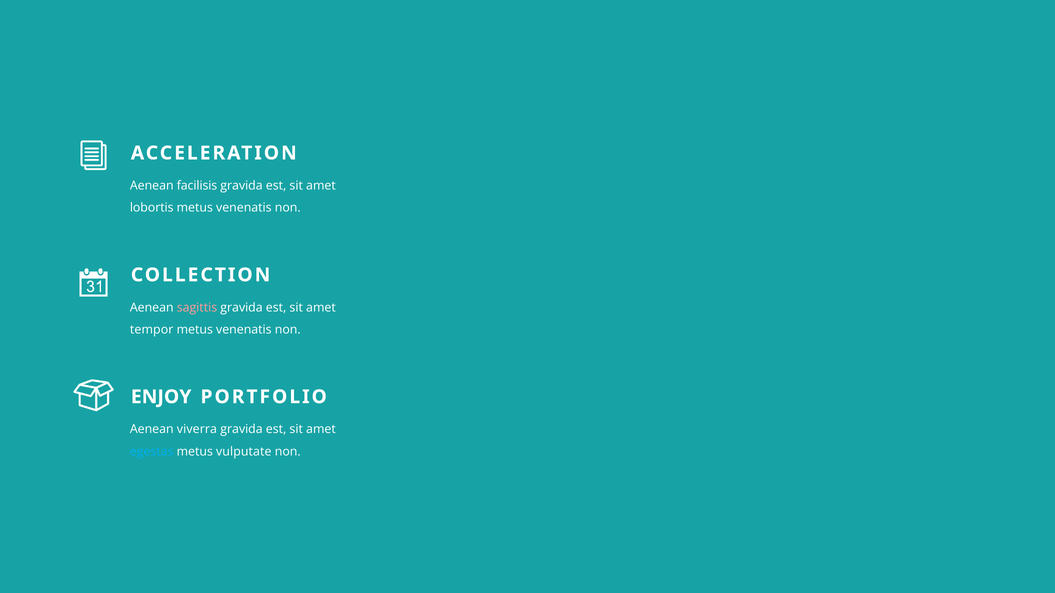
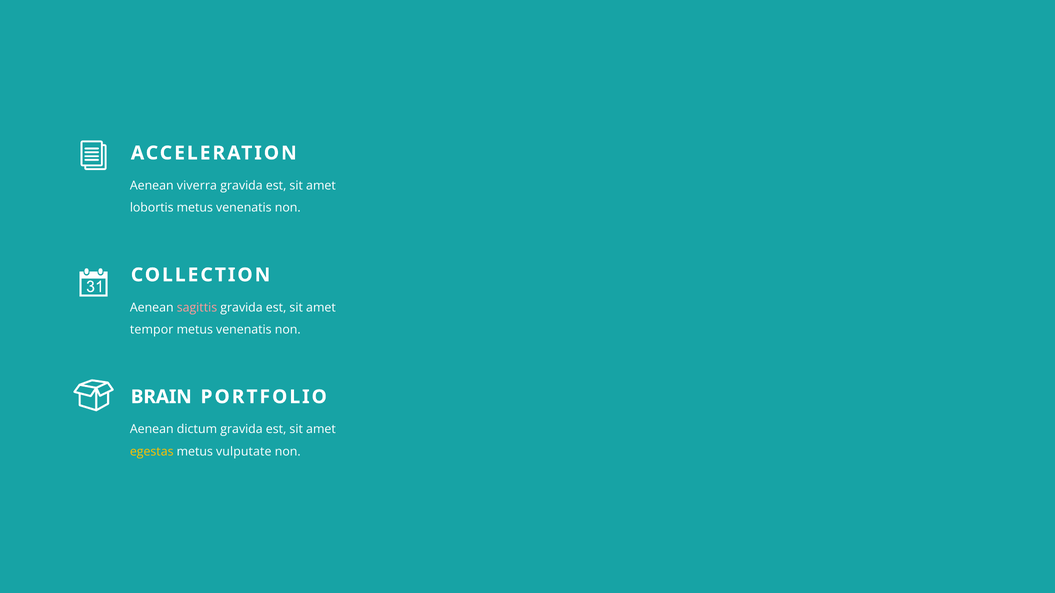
facilisis: facilisis -> viverra (197, 186)
ENJOY: ENJOY -> BRAIN (161, 397)
viverra: viverra -> dictum (197, 430)
egestas colour: light blue -> yellow (152, 452)
